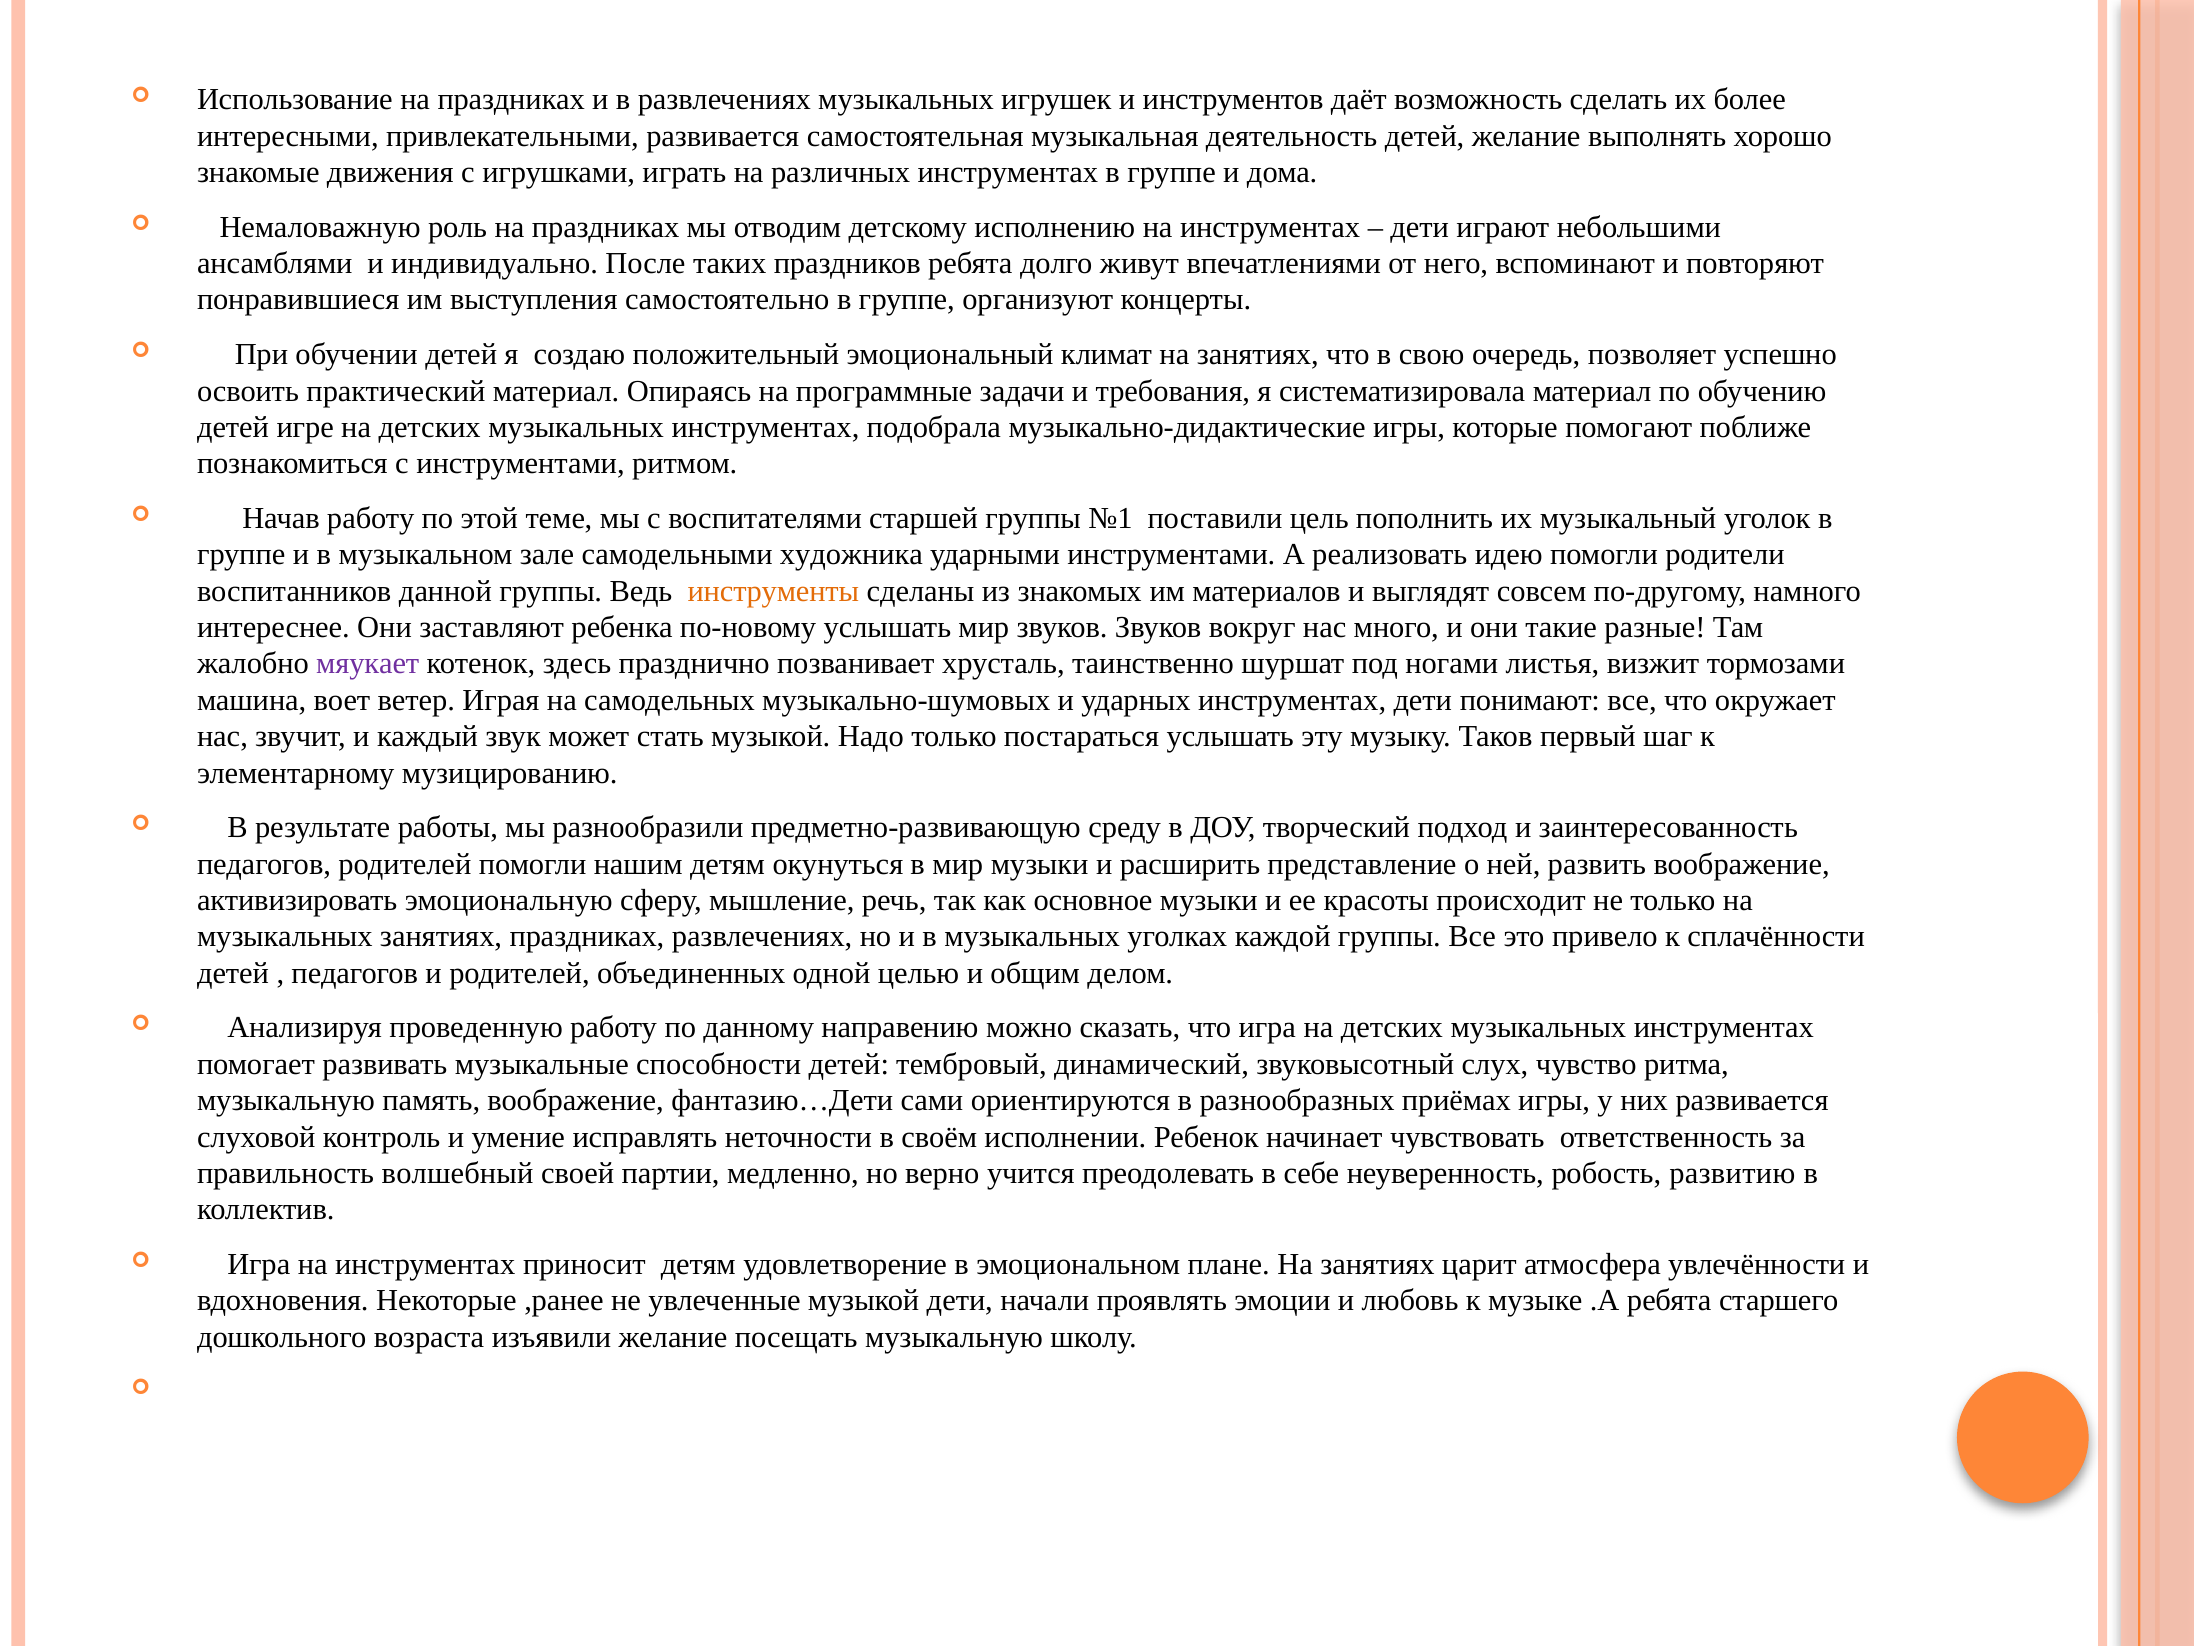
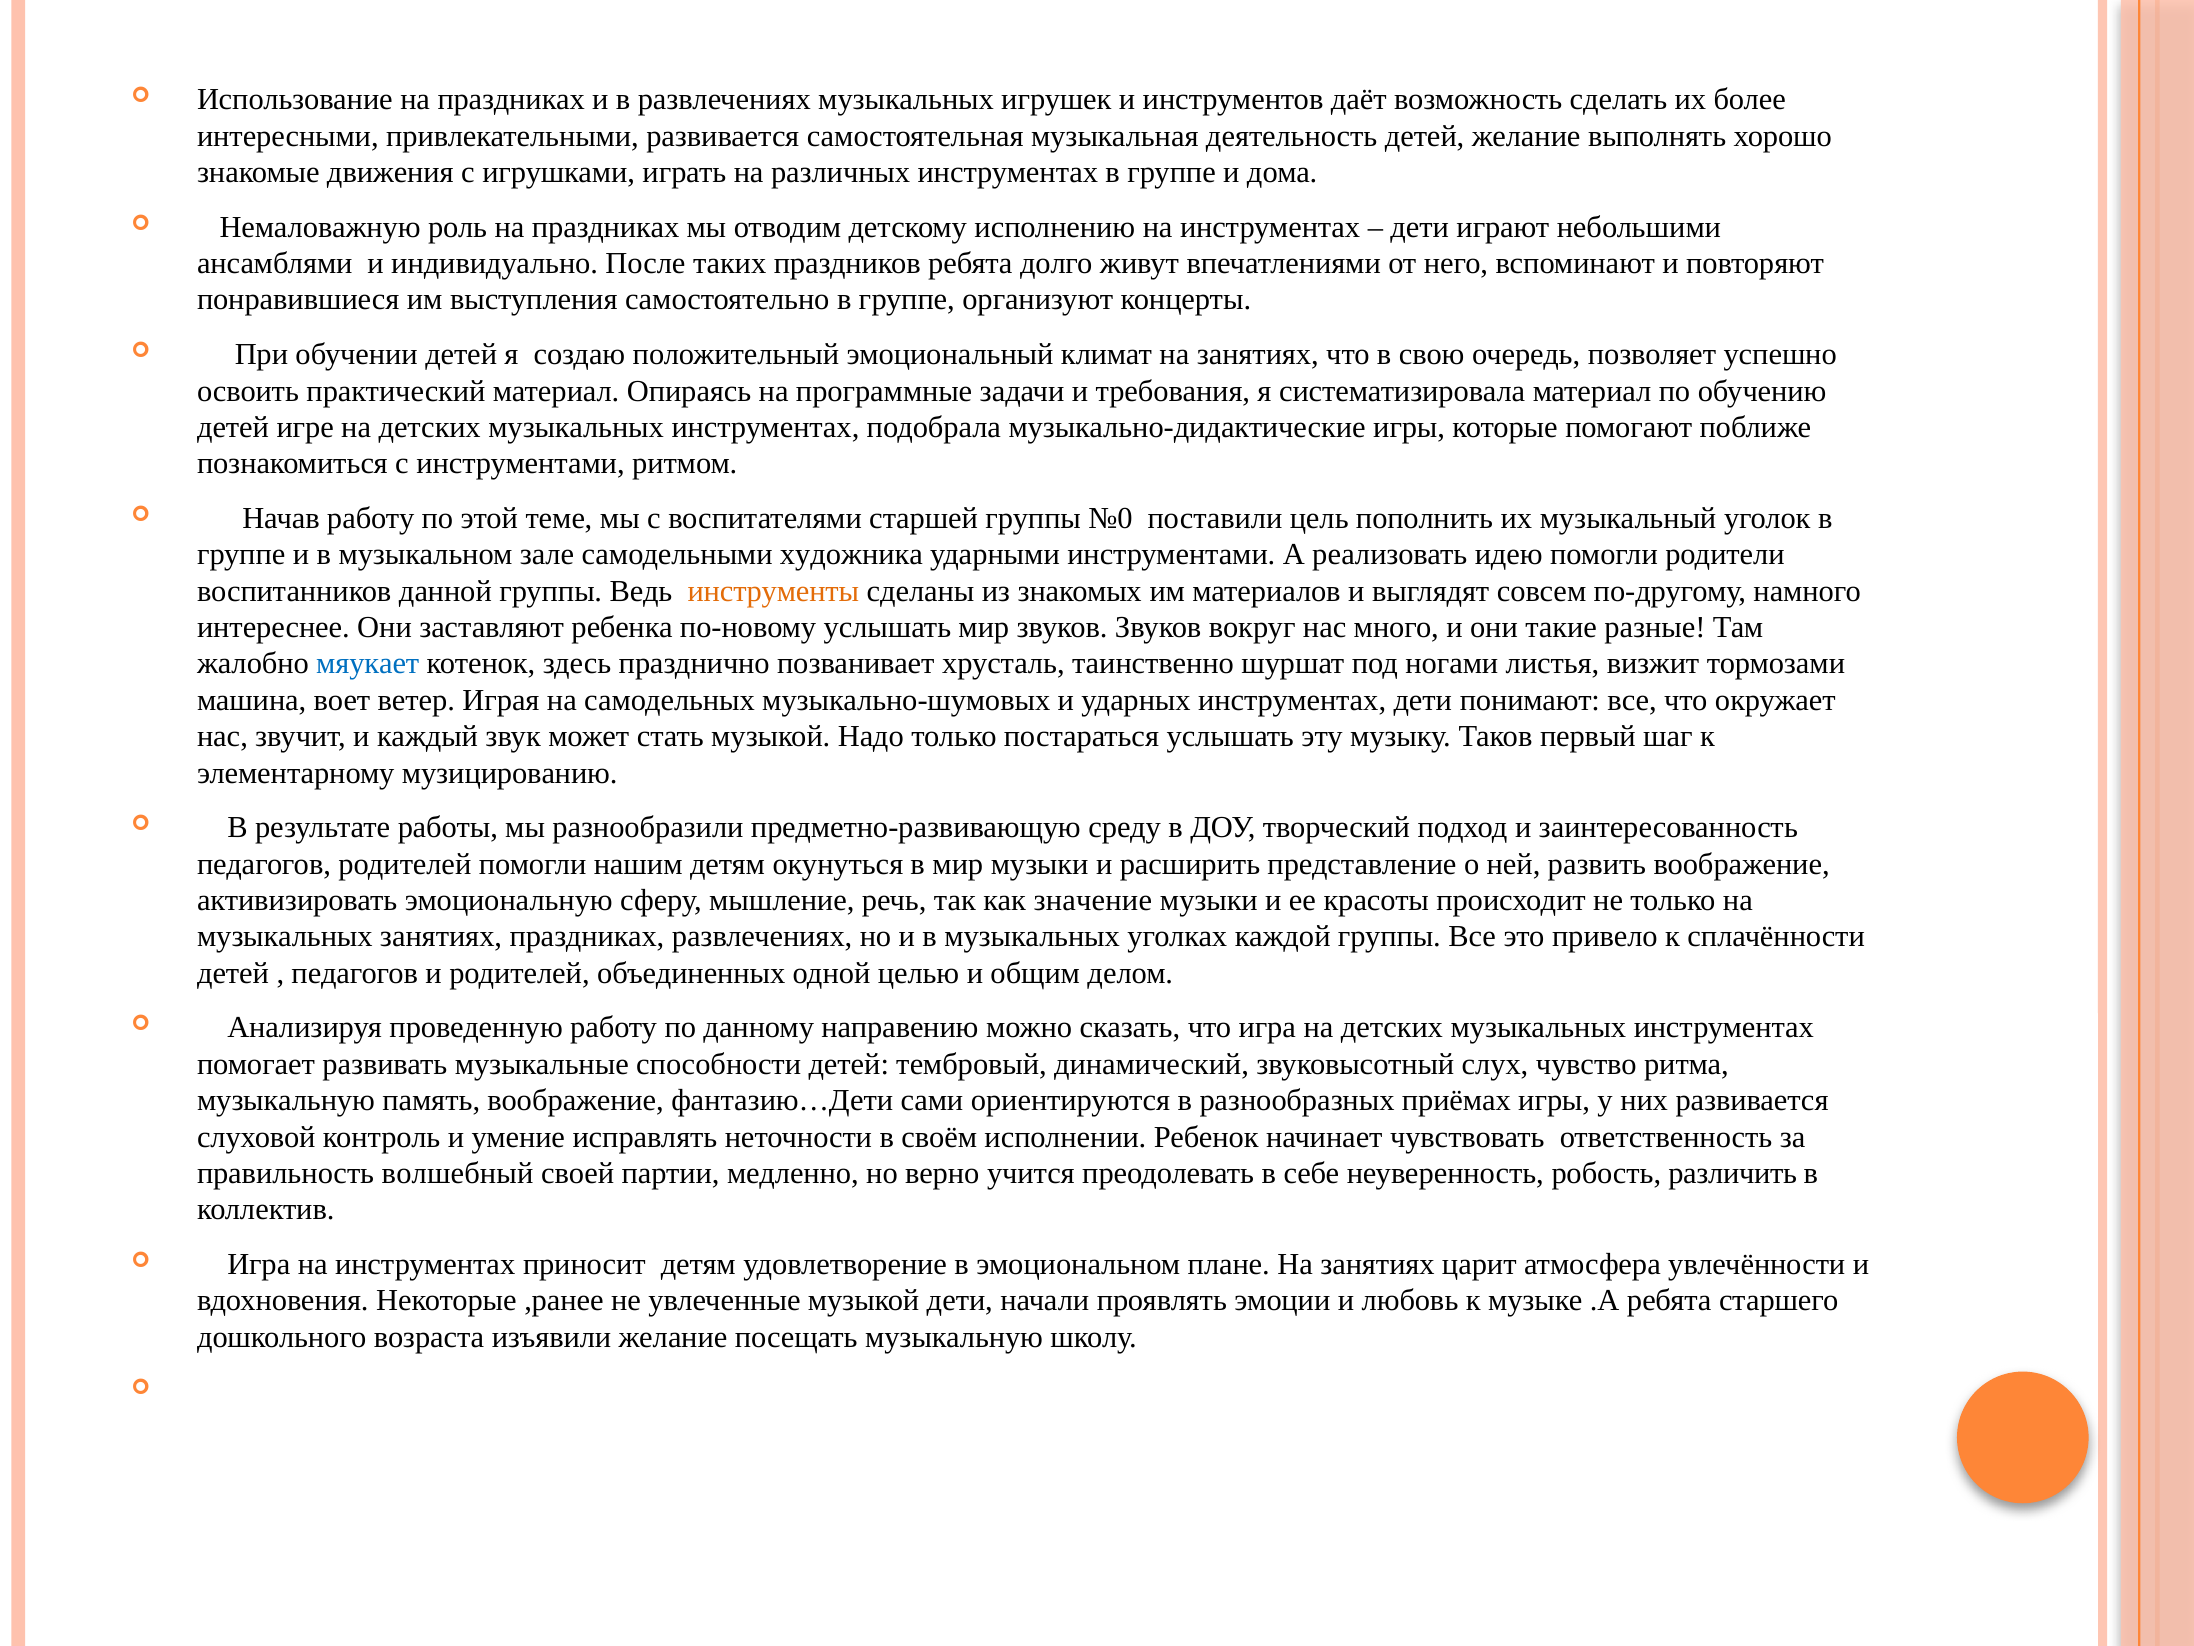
№1: №1 -> №0 (1111, 518)
мяукает colour: purple -> blue (368, 664)
основное: основное -> значение (1093, 900)
развитию: развитию -> различить (1733, 1173)
